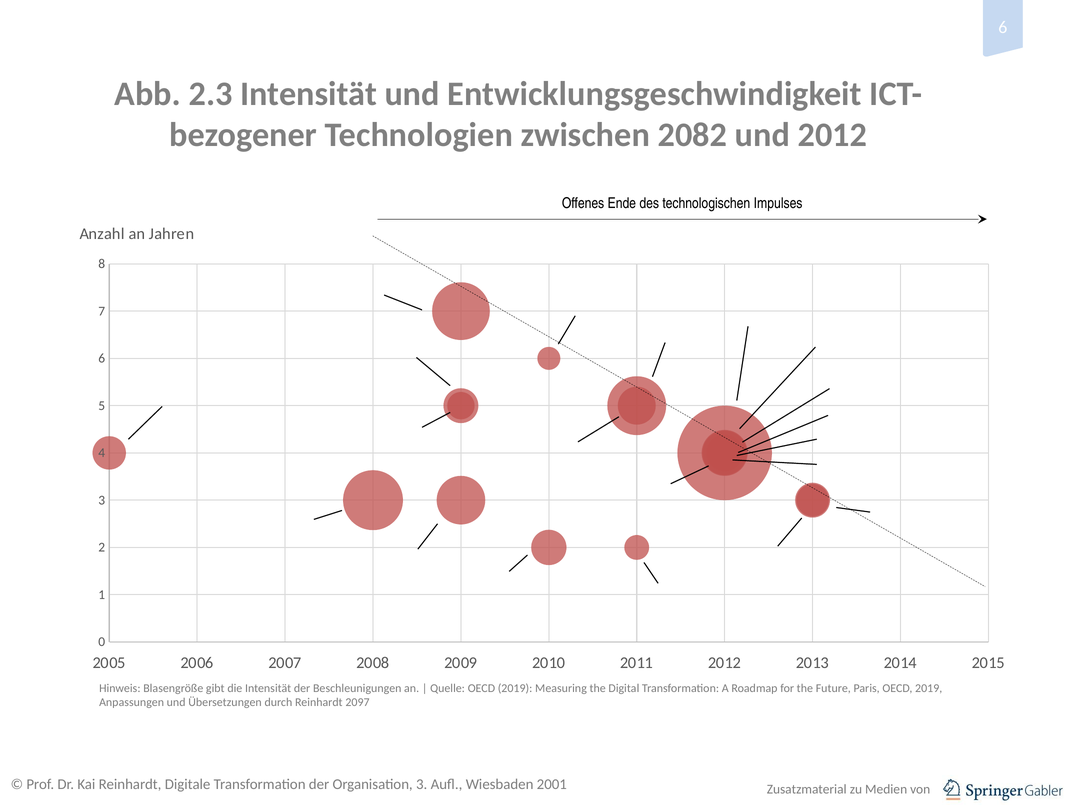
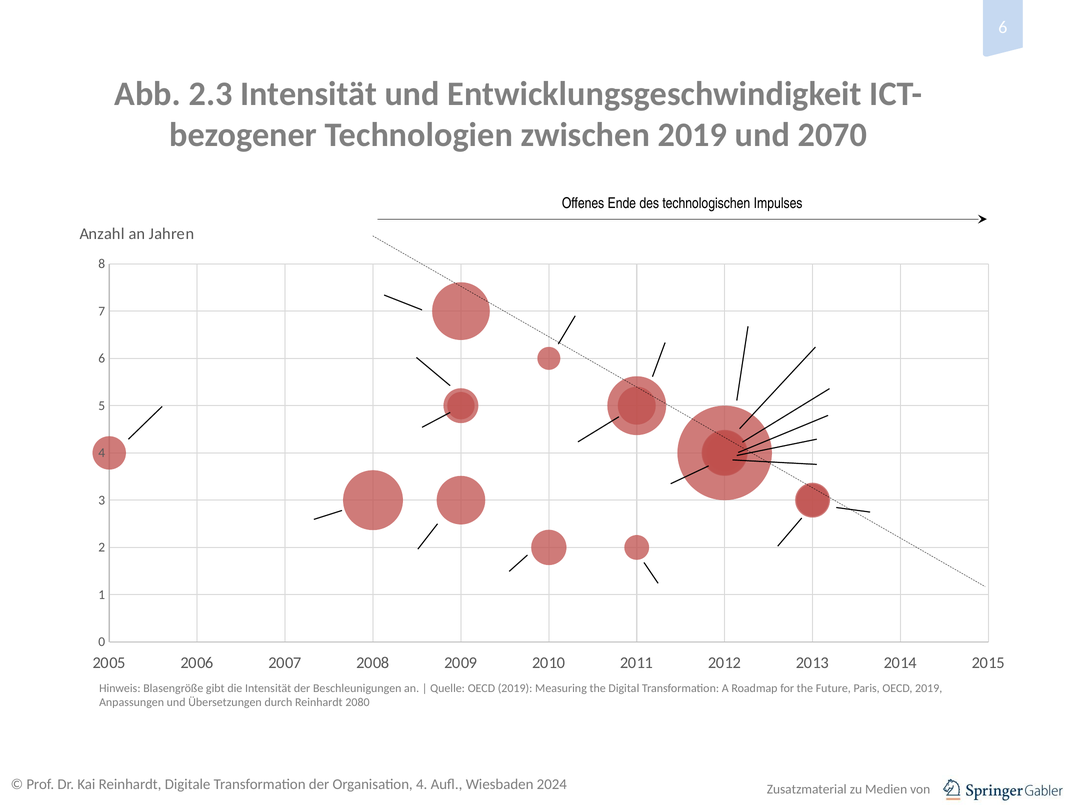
zwischen 2082: 2082 -> 2019 (692, 135)
und 2012: 2012 -> 2070 (832, 135)
2097: 2097 -> 2080 (357, 702)
Organisation 3: 3 -> 4 (422, 784)
2001: 2001 -> 2024 (552, 784)
